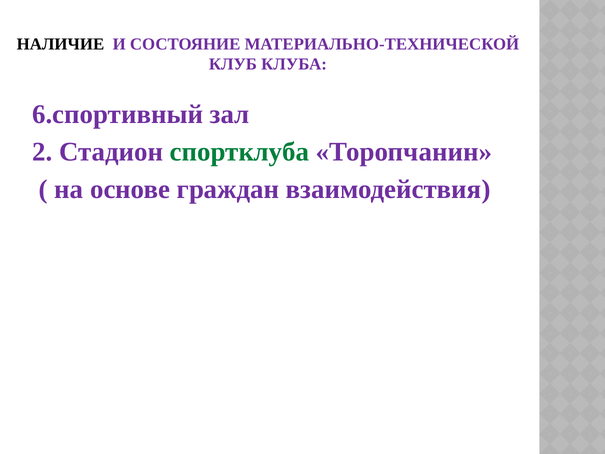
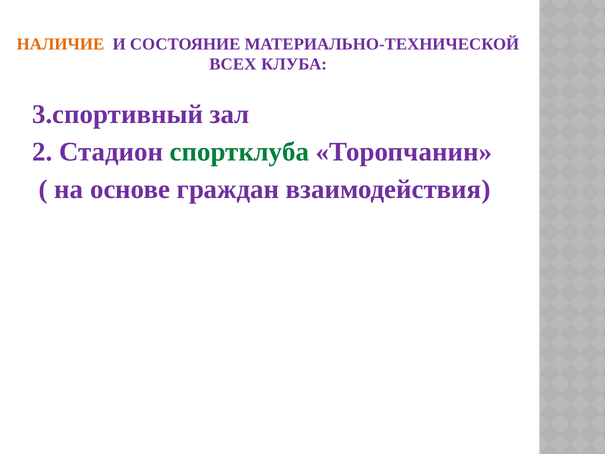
НАЛИЧИЕ colour: black -> orange (60, 44)
КЛУБ: КЛУБ -> ВСЕХ (233, 64)
6.спортивный: 6.спортивный -> 3.спортивный (118, 114)
